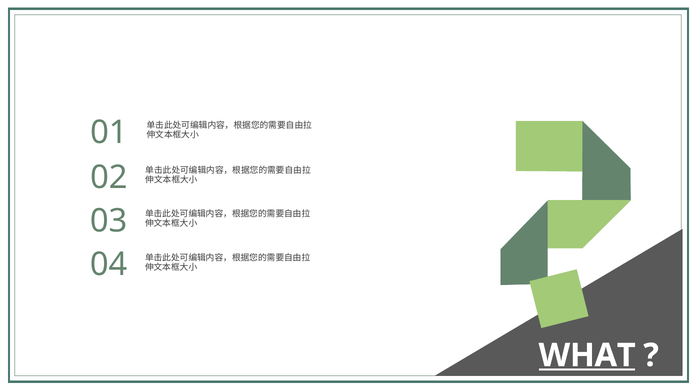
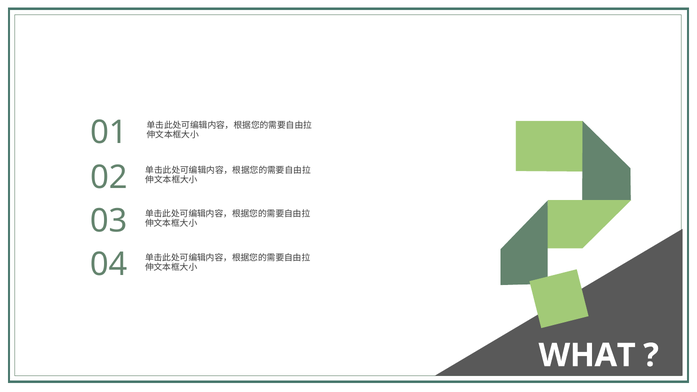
WHAT underline: present -> none (587, 355)
